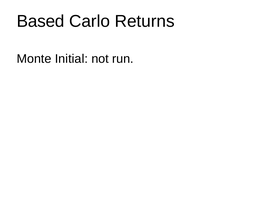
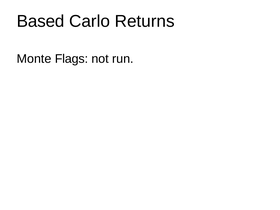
Initial: Initial -> Flags (71, 59)
